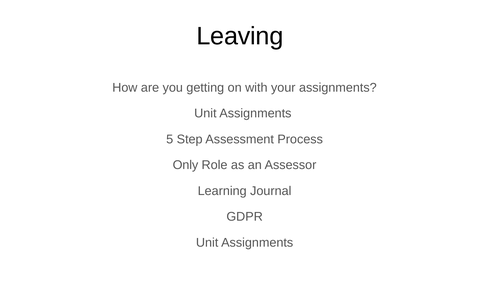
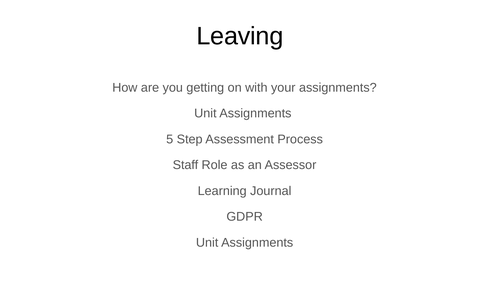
Only: Only -> Staff (185, 165)
